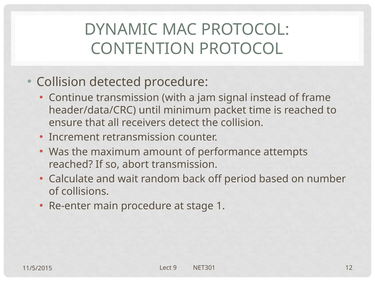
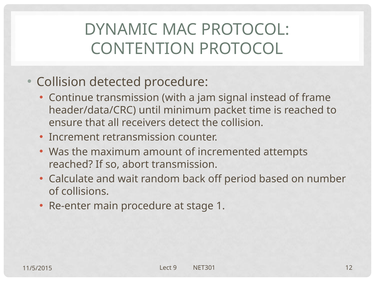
performance: performance -> incremented (229, 152)
